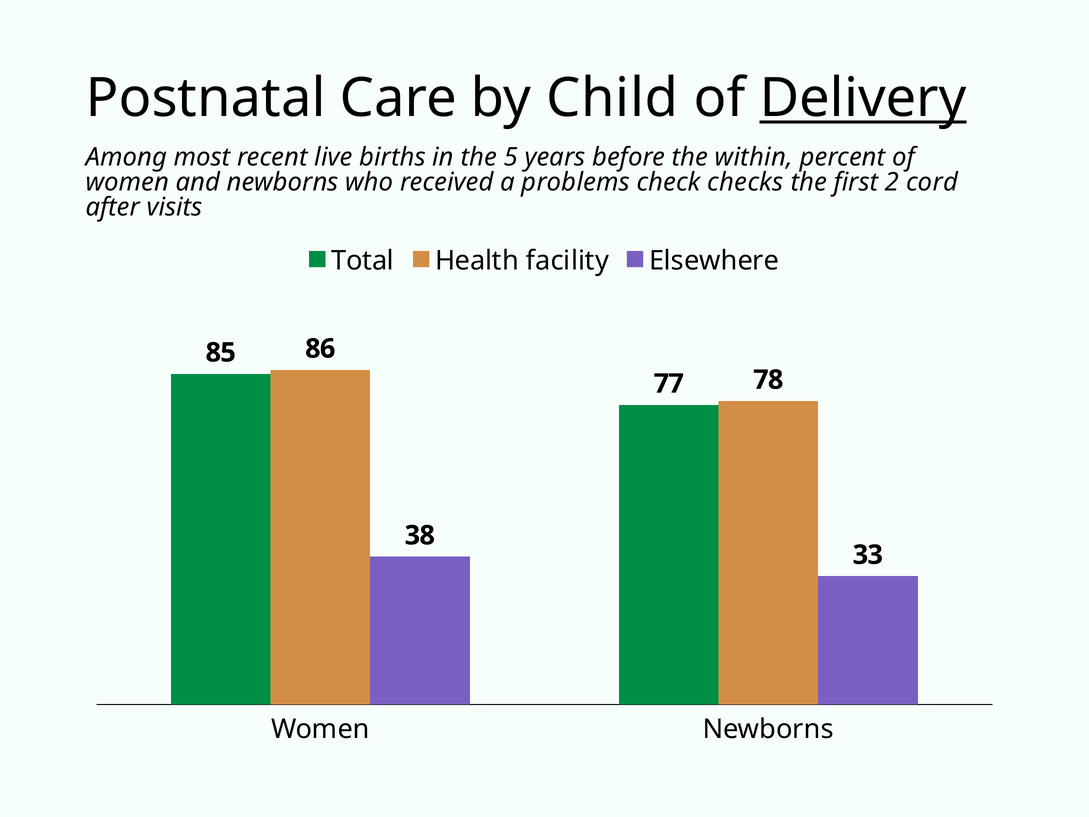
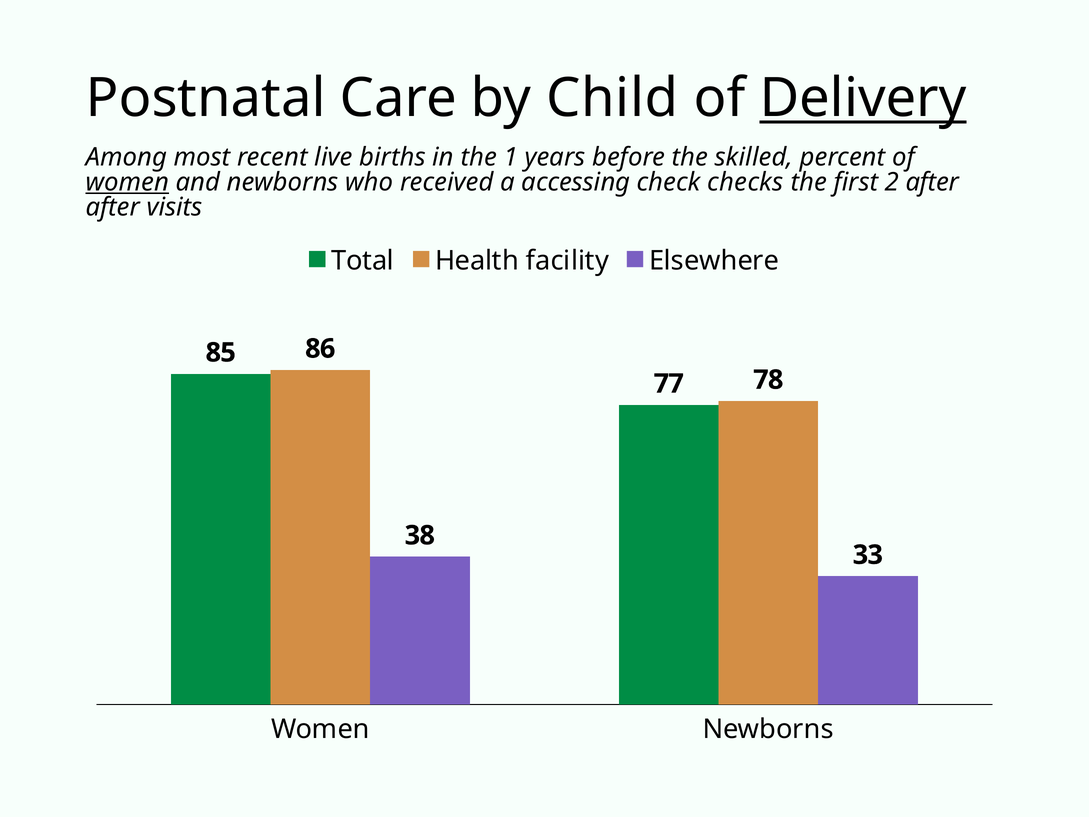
5: 5 -> 1 (511, 157)
within: within -> skilled (754, 157)
women underline: none -> present (127, 182)
problems: problems -> accessing (576, 182)
2 cord: cord -> after (932, 182)
